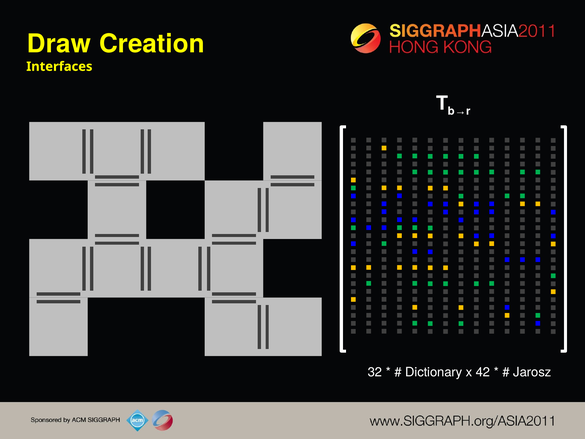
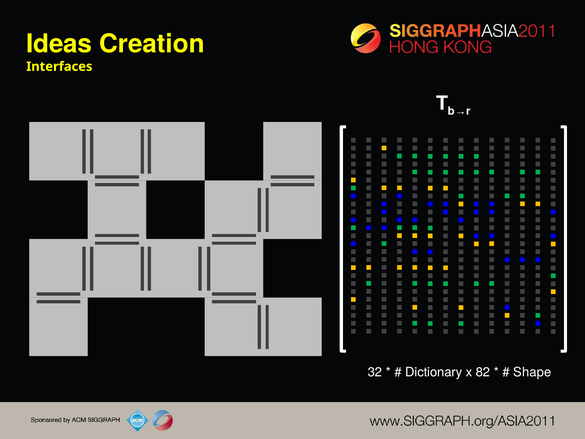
Draw: Draw -> Ideas (59, 44)
42: 42 -> 82 (483, 372)
Jarosz: Jarosz -> Shape (532, 372)
